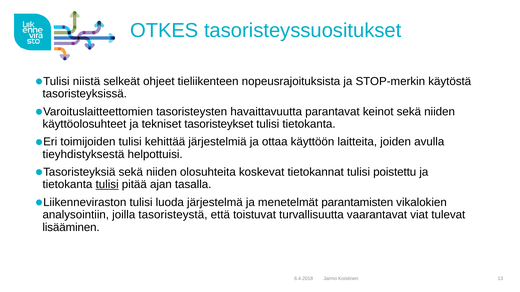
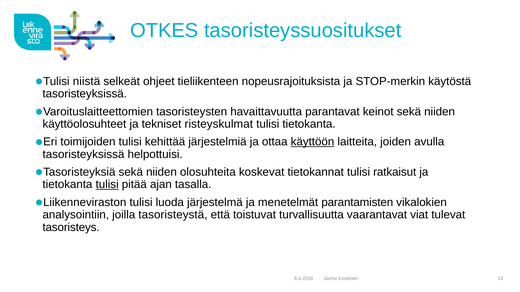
tasoristeykset: tasoristeykset -> risteyskulmat (219, 124)
käyttöön underline: none -> present (312, 142)
tieyhdistyksestä: tieyhdistyksestä -> tasoristeyksissä (83, 155)
poistettu: poistettu -> ratkaisut (395, 172)
lisääminen: lisääminen -> tasoristeys (71, 228)
